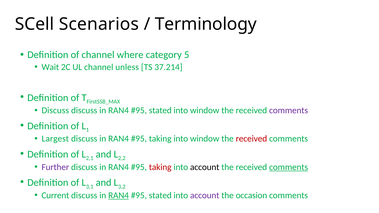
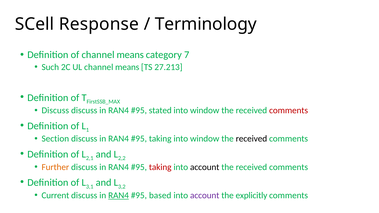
Scenarios: Scenarios -> Response (99, 24)
of channel where: where -> means (130, 55)
5: 5 -> 7 (187, 55)
Wait: Wait -> Such (50, 67)
UL channel unless: unless -> means (127, 67)
37.214: 37.214 -> 27.213 (168, 67)
comments colour: purple -> red (289, 111)
Largest: Largest -> Section (55, 139)
received colour: red -> black (251, 139)
Further colour: purple -> orange (55, 167)
comments underline: present -> none (289, 167)
stated: stated -> based (160, 195)
occasion: occasion -> explicitly (251, 195)
